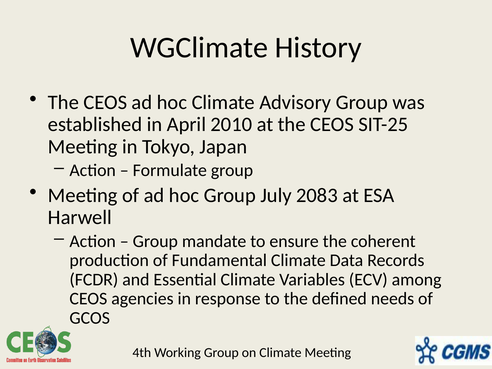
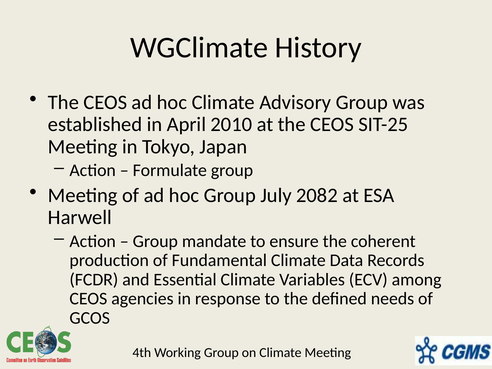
2083: 2083 -> 2082 (317, 195)
